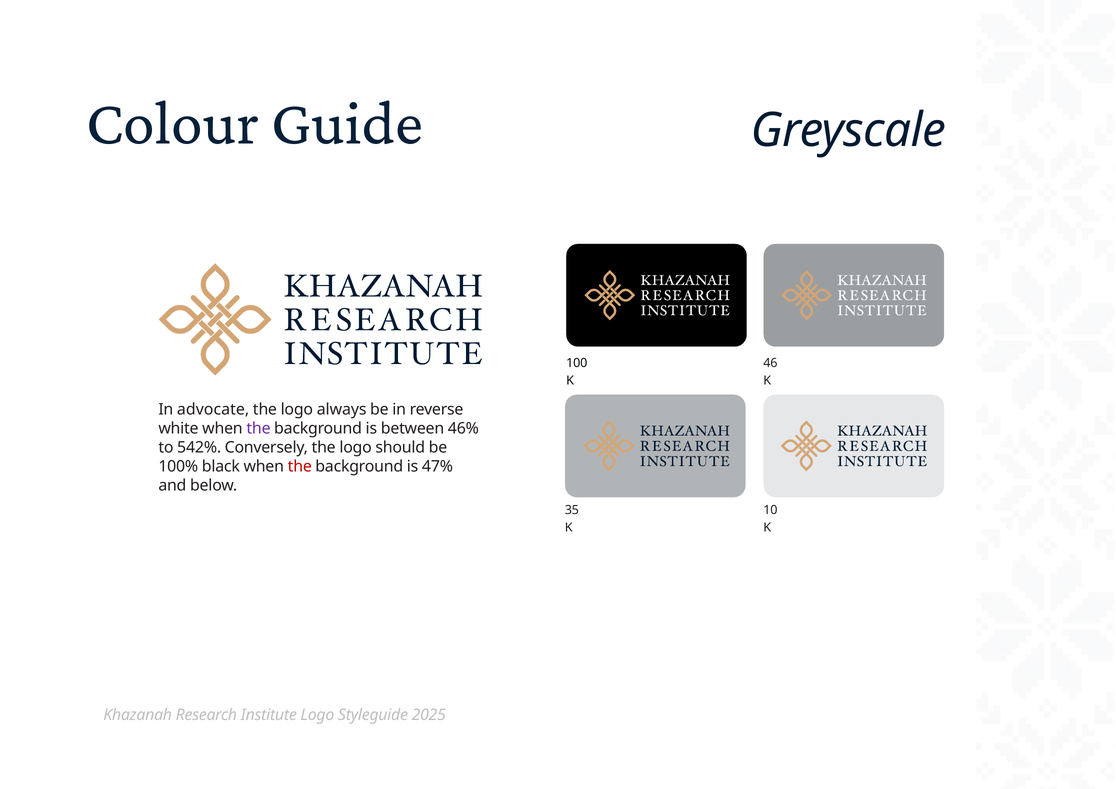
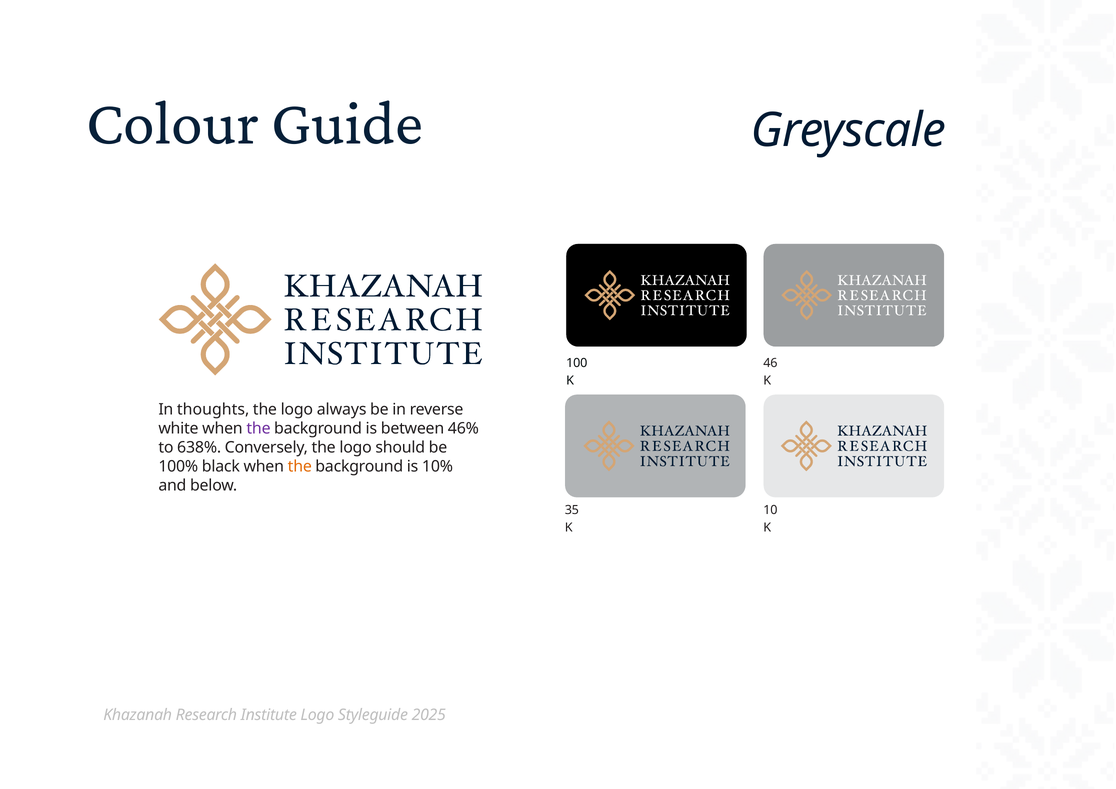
advocate: advocate -> thoughts (213, 409)
542%: 542% -> 638% (199, 447)
the colour: red -> orange (300, 466)
47%: 47% -> 10% (438, 466)
